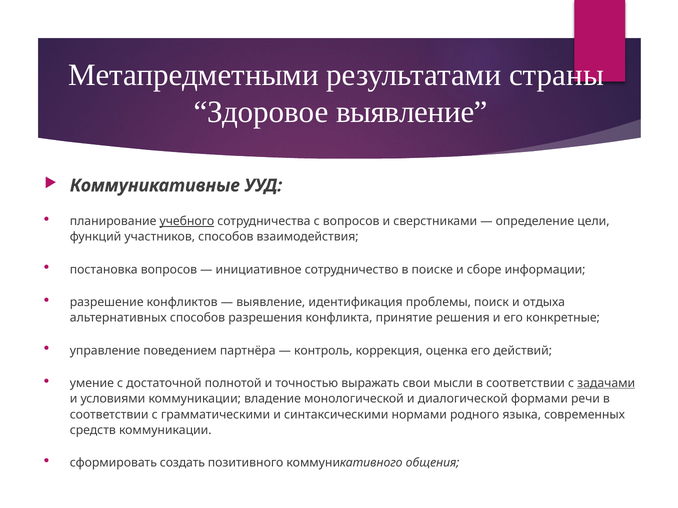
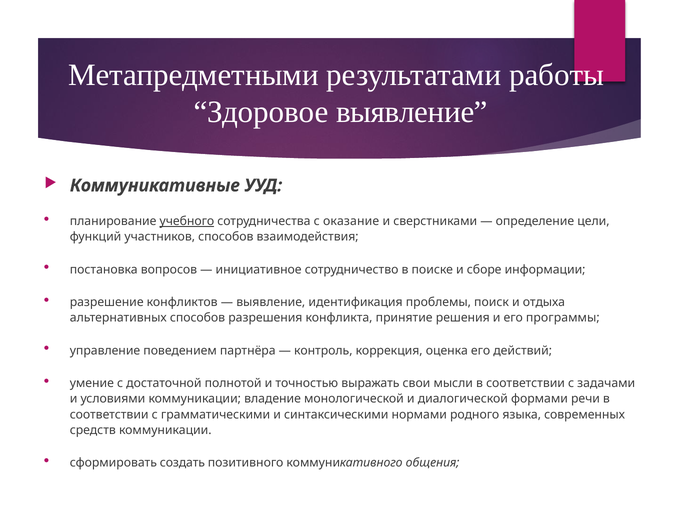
страны: страны -> работы (557, 75)
с вопросов: вопросов -> оказание (351, 221)
конкретные: конкретные -> программы (563, 318)
задачами underline: present -> none (606, 383)
